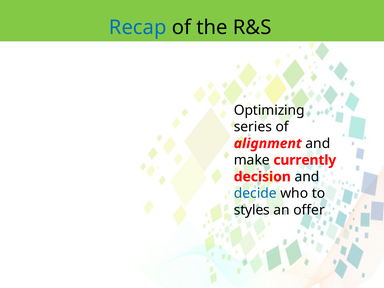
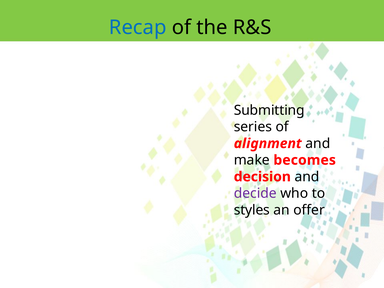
Optimizing: Optimizing -> Submitting (269, 110)
currently: currently -> becomes (305, 160)
decide colour: blue -> purple (255, 193)
